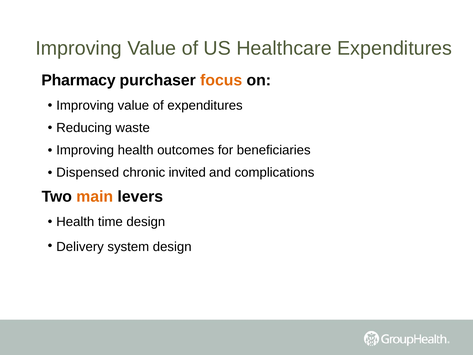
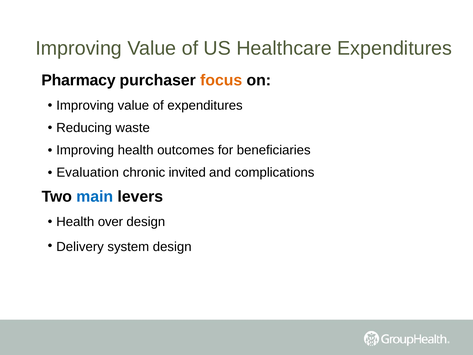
Dispensed: Dispensed -> Evaluation (88, 172)
main colour: orange -> blue (95, 197)
time: time -> over (110, 222)
